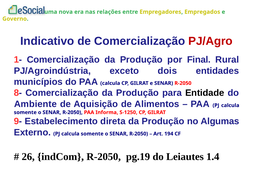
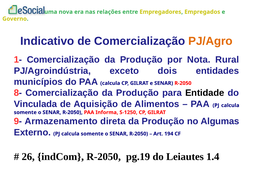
PJ/Agro colour: red -> orange (211, 41)
Final: Final -> Nota (199, 60)
Ambiente: Ambiente -> Vinculada (35, 104)
Estabelecimento: Estabelecimento -> Armazenamento (61, 122)
